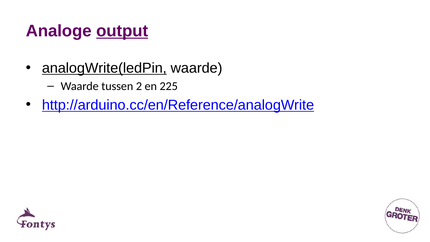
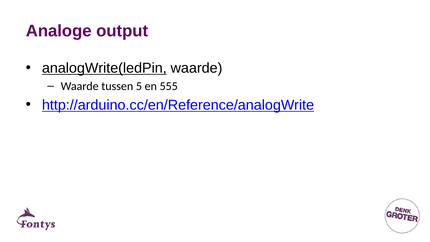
output underline: present -> none (122, 31)
2: 2 -> 5 (139, 86)
225: 225 -> 555 (169, 86)
